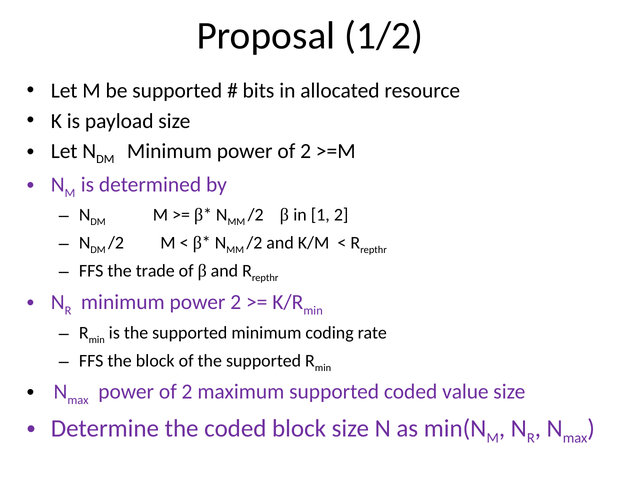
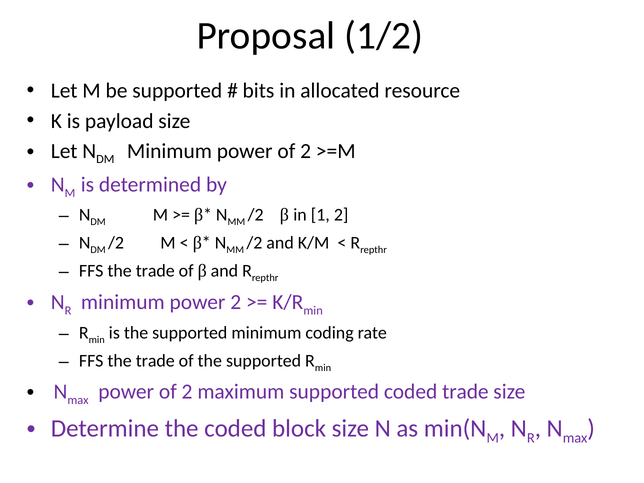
block: block -> trade (155, 361)
coded value: value -> trade (465, 392)
